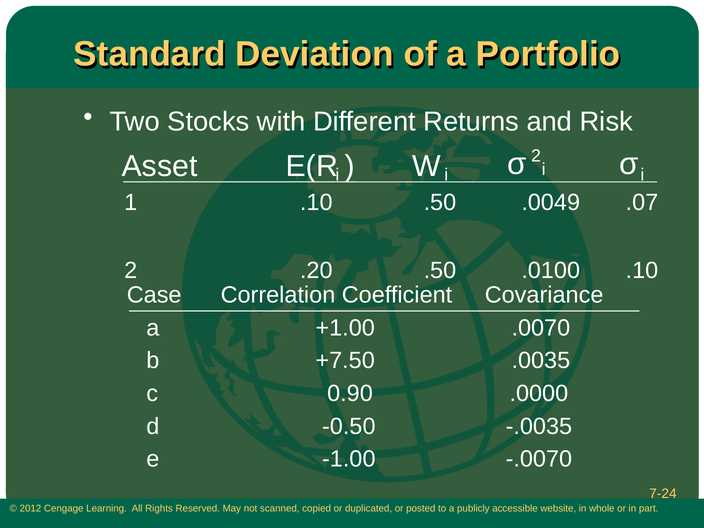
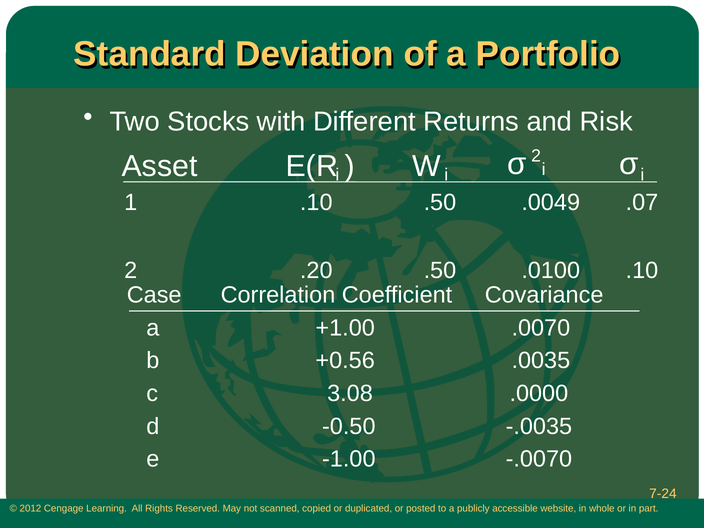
+7.50: +7.50 -> +0.56 (345, 361)
0.90: 0.90 -> 3.08 (350, 393)
